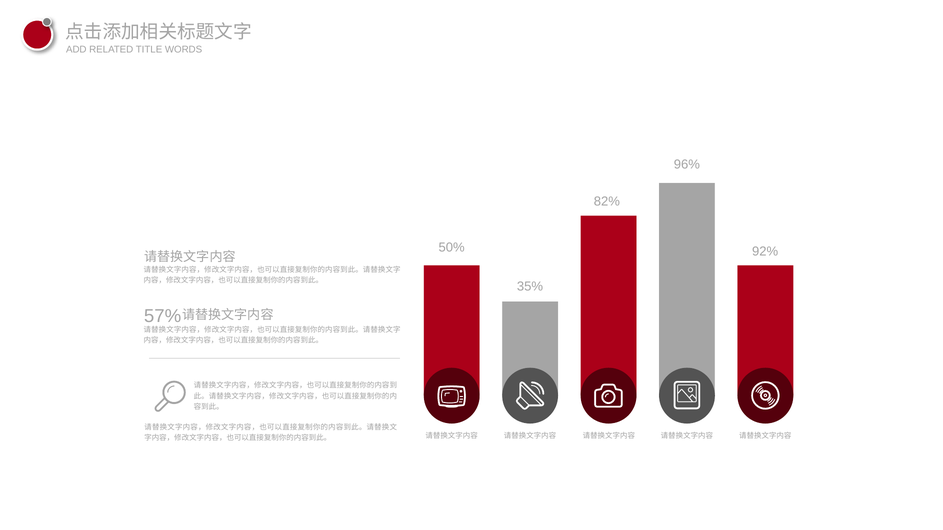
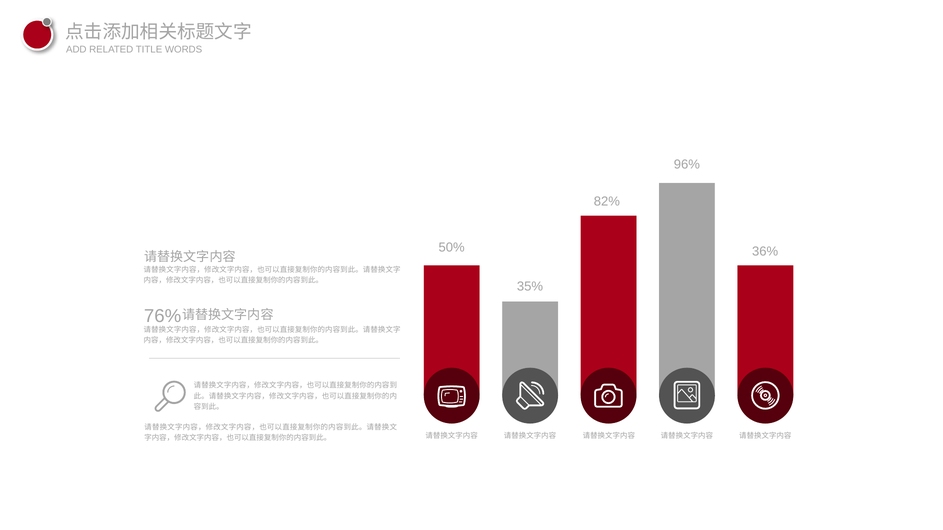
92%: 92% -> 36% (765, 252)
57%: 57% -> 76% (163, 316)
